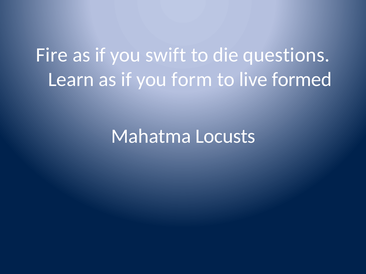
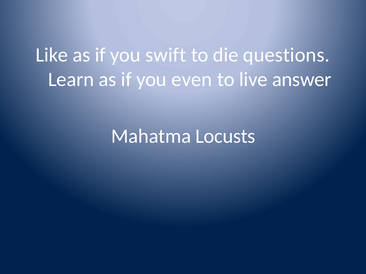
Fire: Fire -> Like (52, 55)
form: form -> even (192, 79)
formed: formed -> answer (302, 79)
